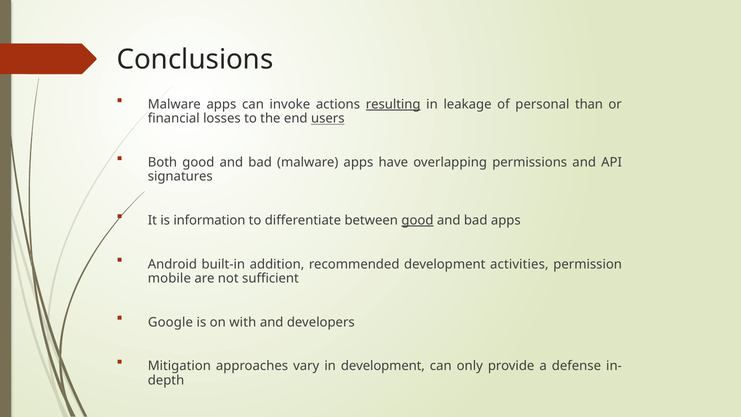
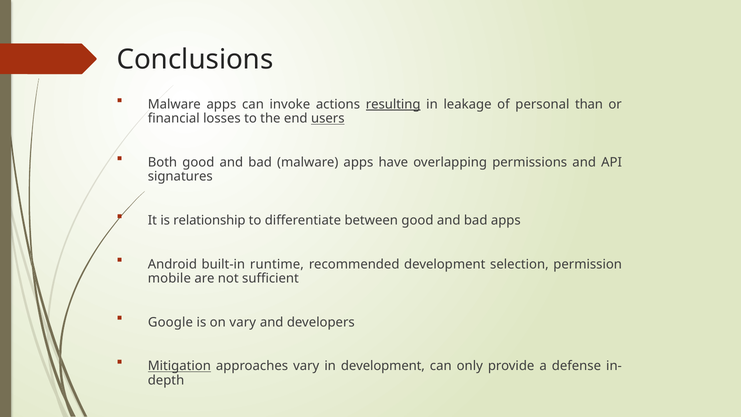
information: information -> relationship (209, 220)
good underline: present -> none (417, 220)
addition: addition -> runtime (277, 264)
activities: activities -> selection (519, 264)
on with: with -> vary (243, 322)
Mitigation underline: none -> present (179, 366)
